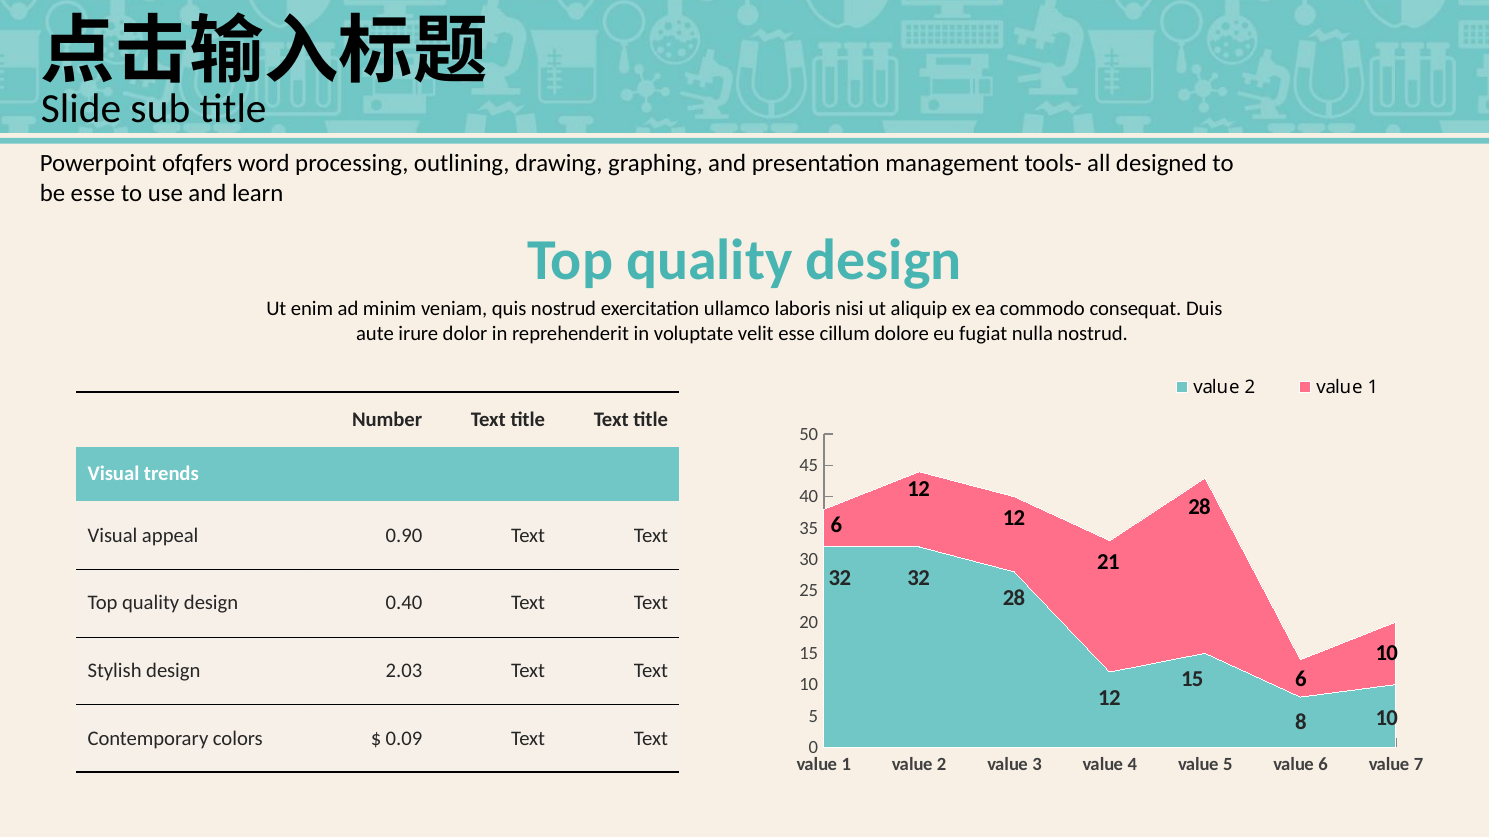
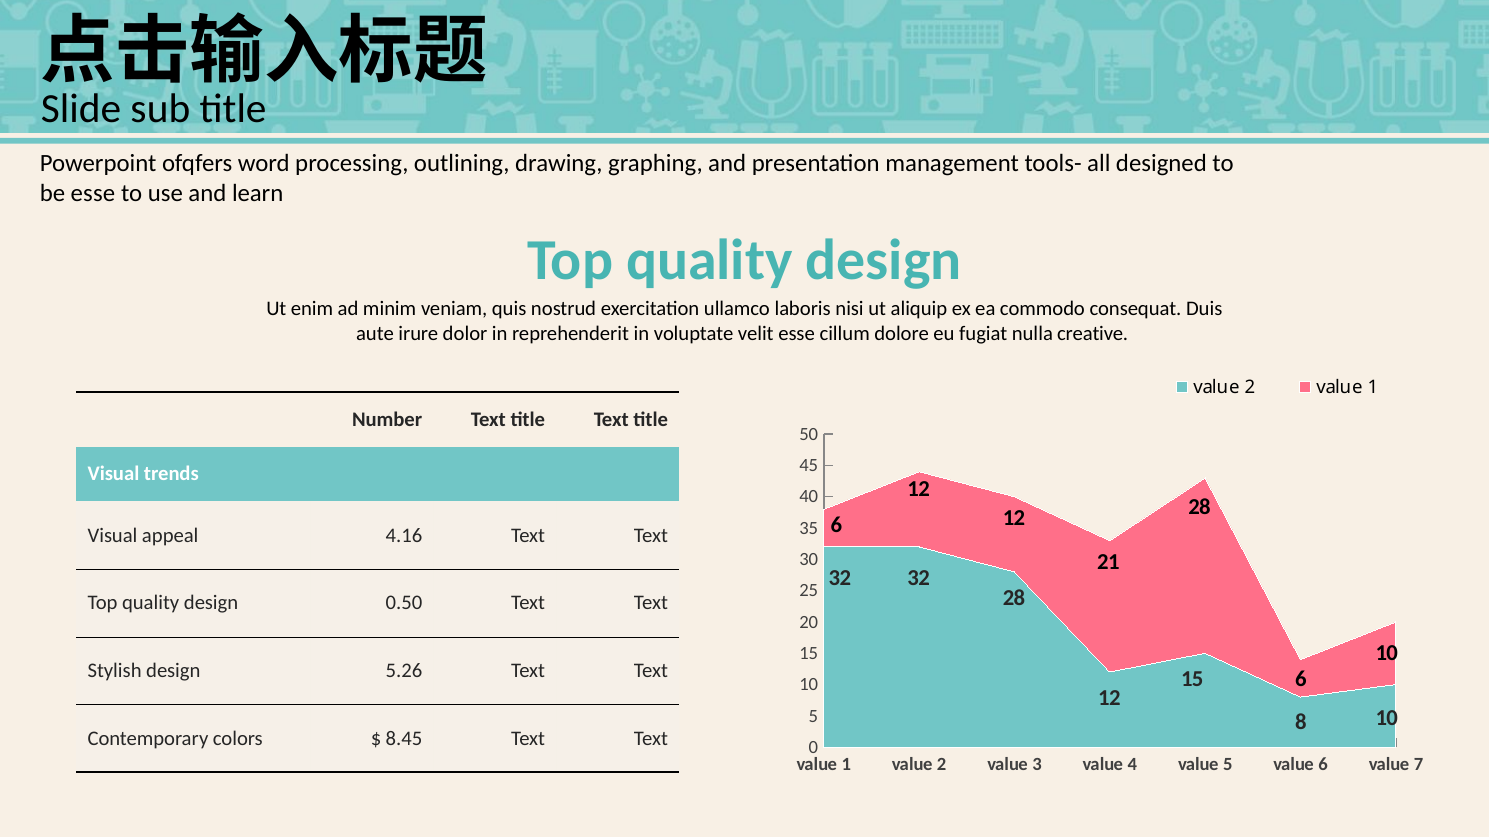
nulla nostrud: nostrud -> creative (1093, 334)
0.90: 0.90 -> 4.16 (404, 536)
0.40: 0.40 -> 0.50 (404, 603)
2.03: 2.03 -> 5.26 (404, 671)
0.09: 0.09 -> 8.45 (404, 739)
